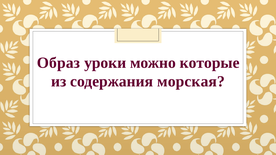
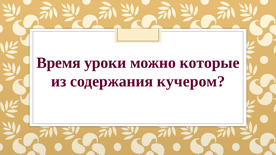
Образ: Образ -> Время (59, 63)
морская: морская -> кучером (191, 82)
